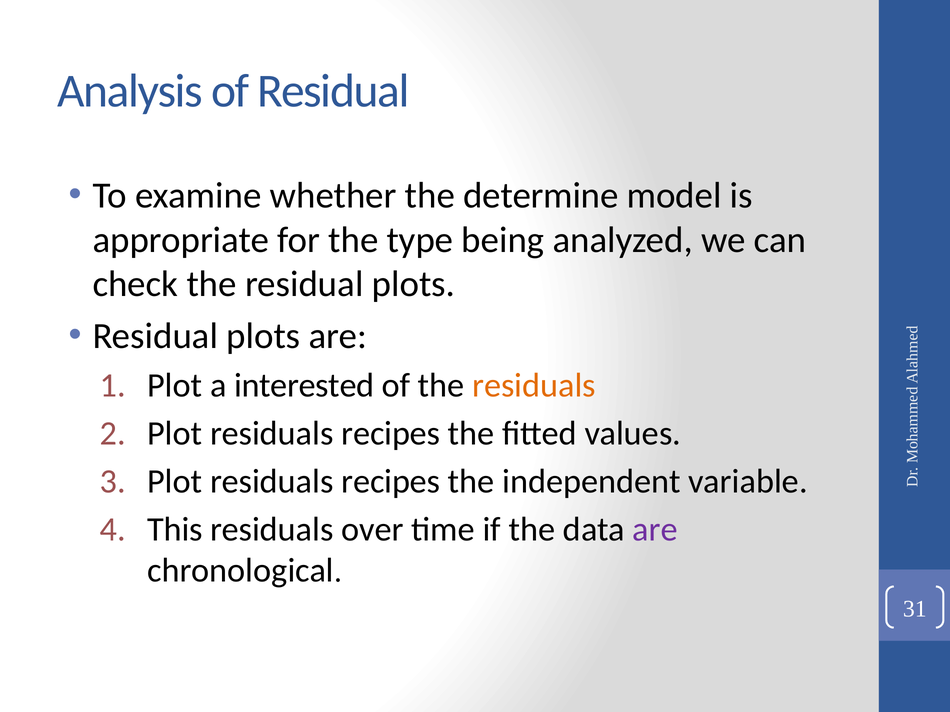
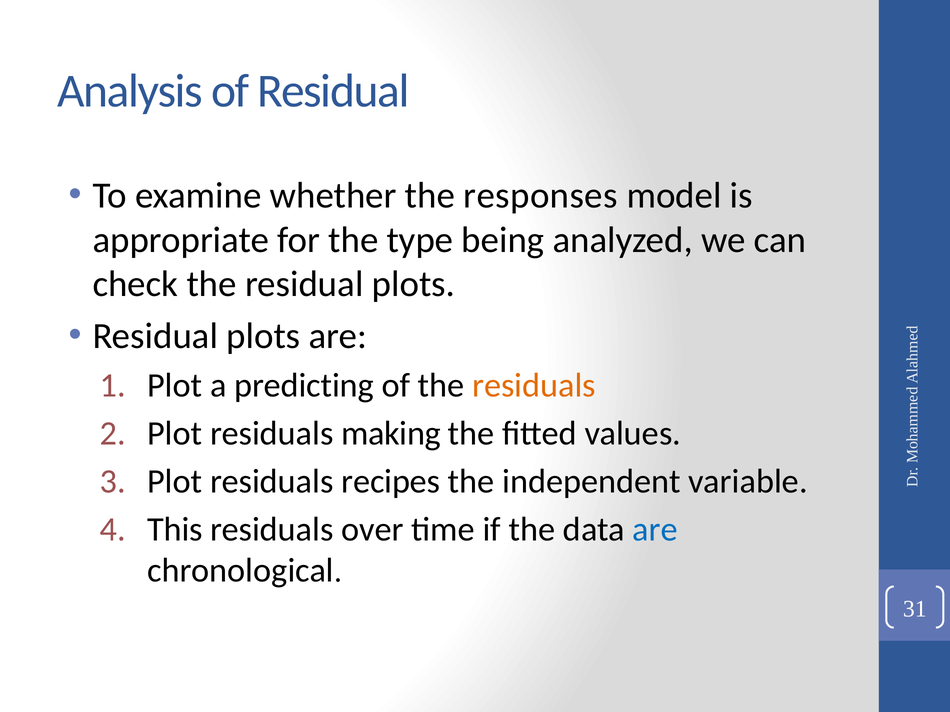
determine: determine -> responses (541, 196)
interested: interested -> predicting (304, 386)
recipes: recipes -> making (391, 434)
are colour: purple -> blue (655, 530)
